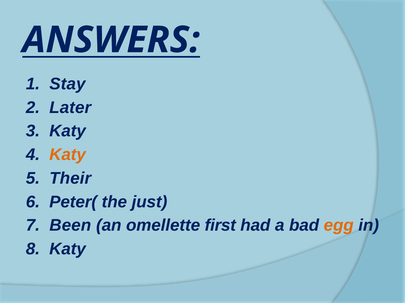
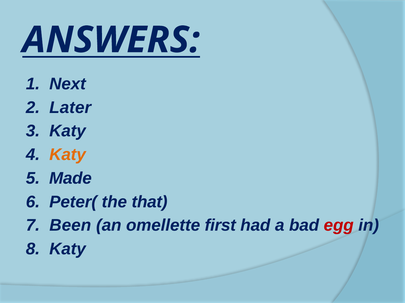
Stay: Stay -> Next (68, 84)
Their: Their -> Made (70, 179)
just: just -> that (150, 202)
egg colour: orange -> red (339, 226)
